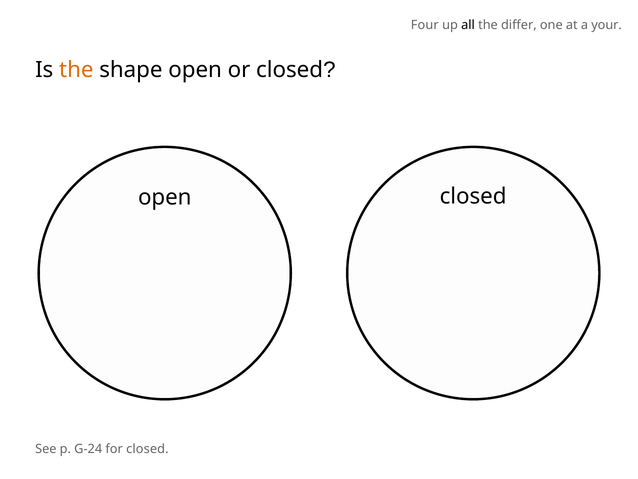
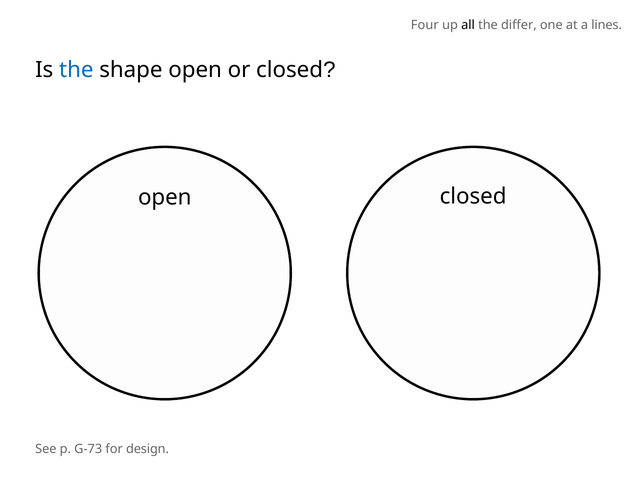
your: your -> lines (607, 25)
the colour: orange -> blue (76, 70)
G-24: G-24 -> G-73 (88, 448)
for closed: closed -> design (147, 448)
